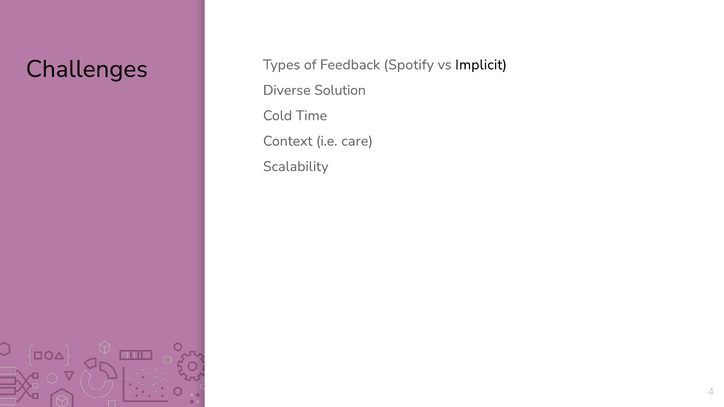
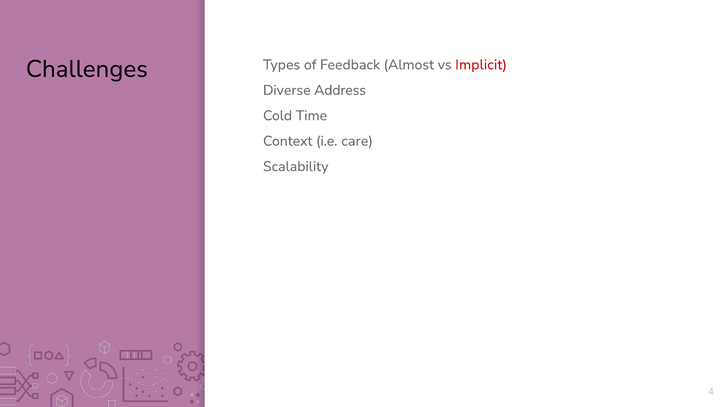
Spotify: Spotify -> Almost (409, 65)
Implicit colour: black -> red (481, 65)
Solution: Solution -> Address (340, 90)
